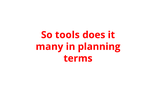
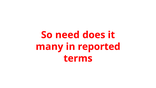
tools: tools -> need (67, 35)
planning: planning -> reported (99, 47)
